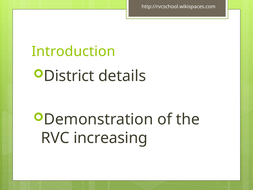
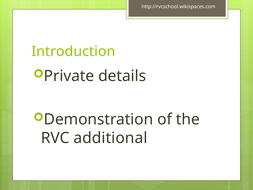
District: District -> Private (69, 76)
increasing: increasing -> additional (110, 138)
